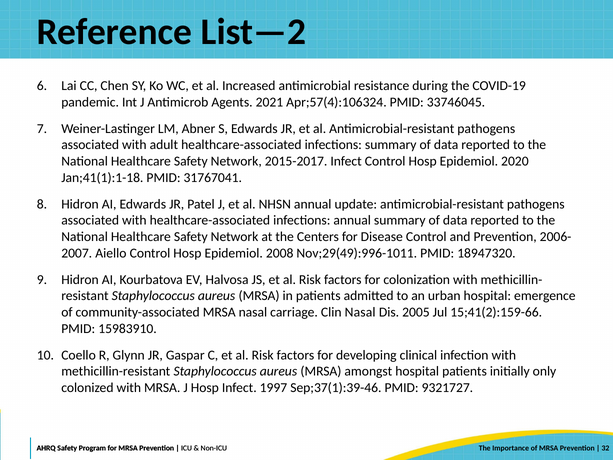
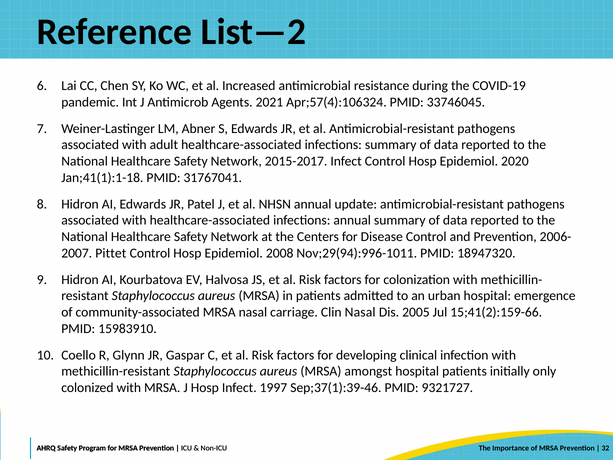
Aiello: Aiello -> Pittet (111, 253)
Nov;29(49):996-1011: Nov;29(49):996-1011 -> Nov;29(94):996-1011 (357, 253)
